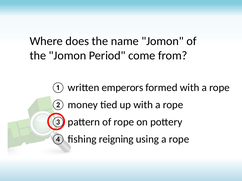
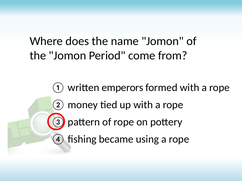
reigning: reigning -> became (116, 140)
